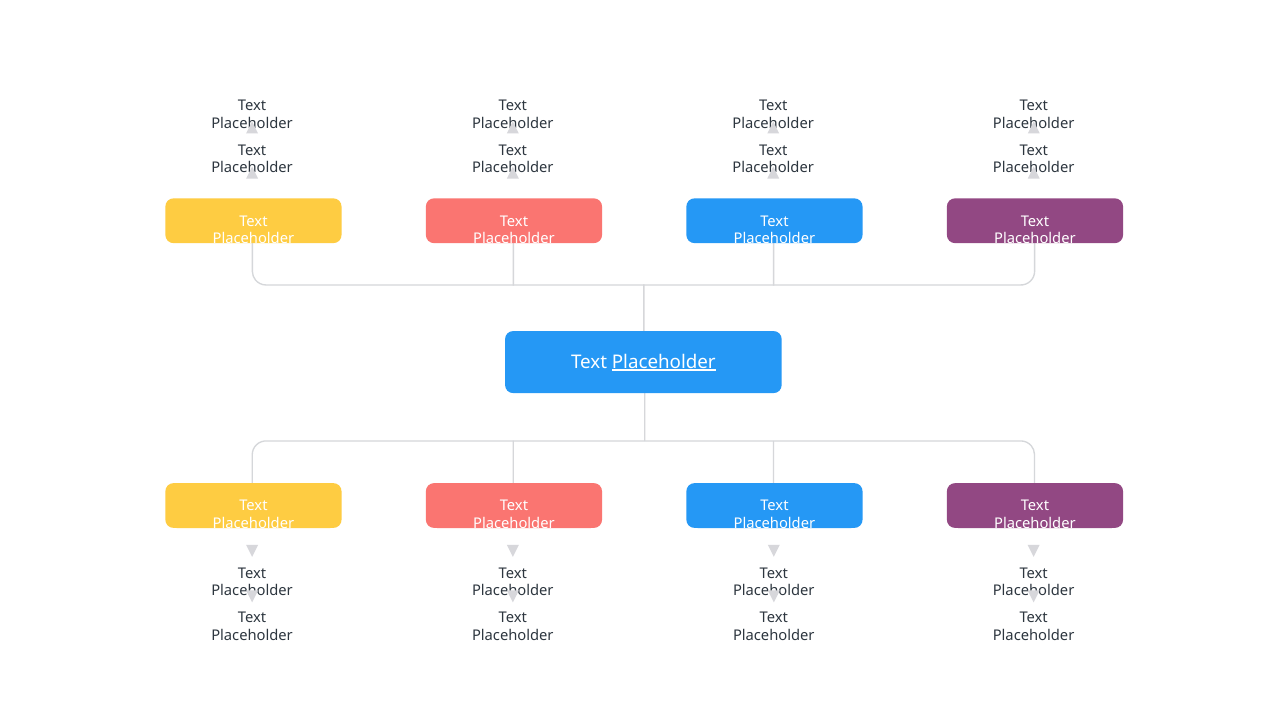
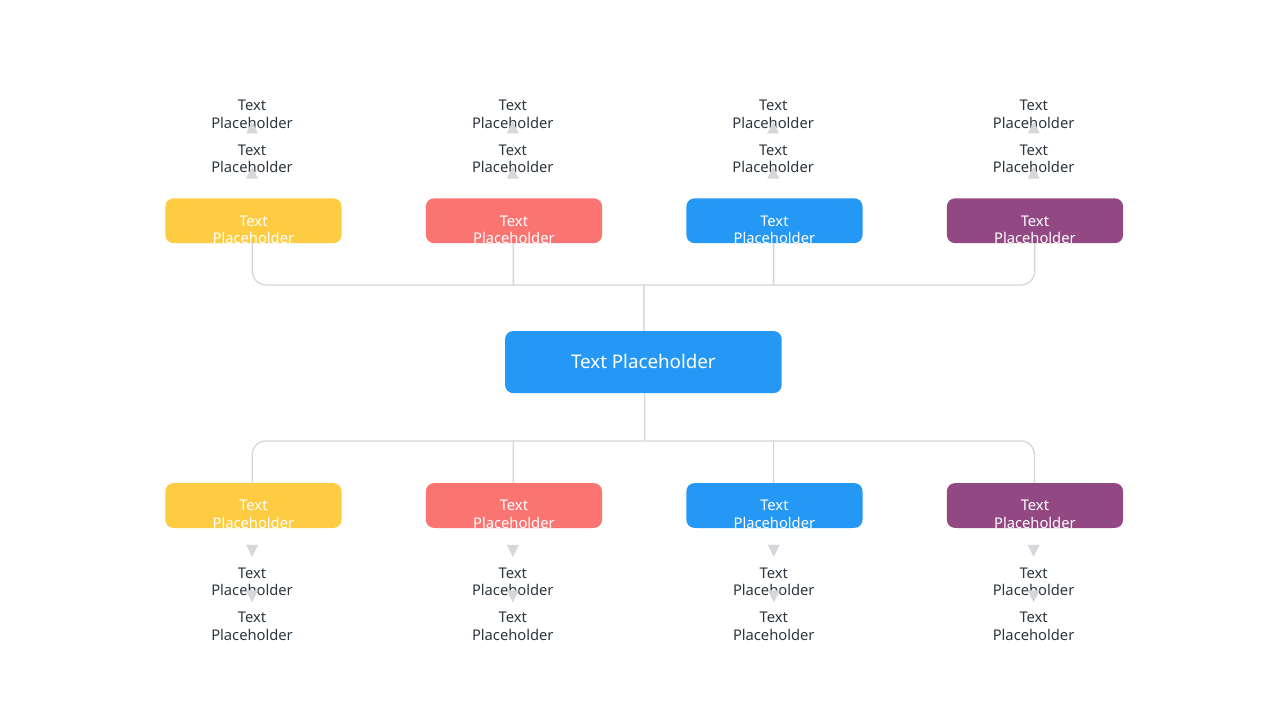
Placeholder underline: present -> none (664, 362)
